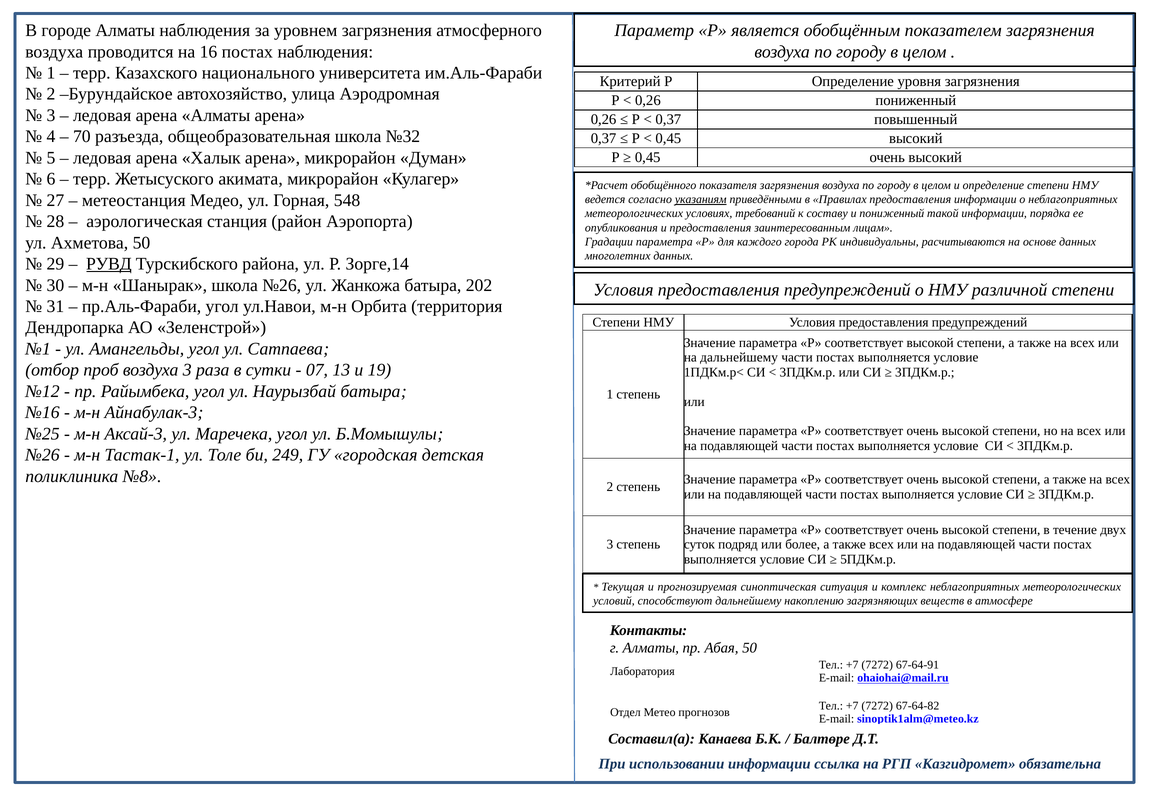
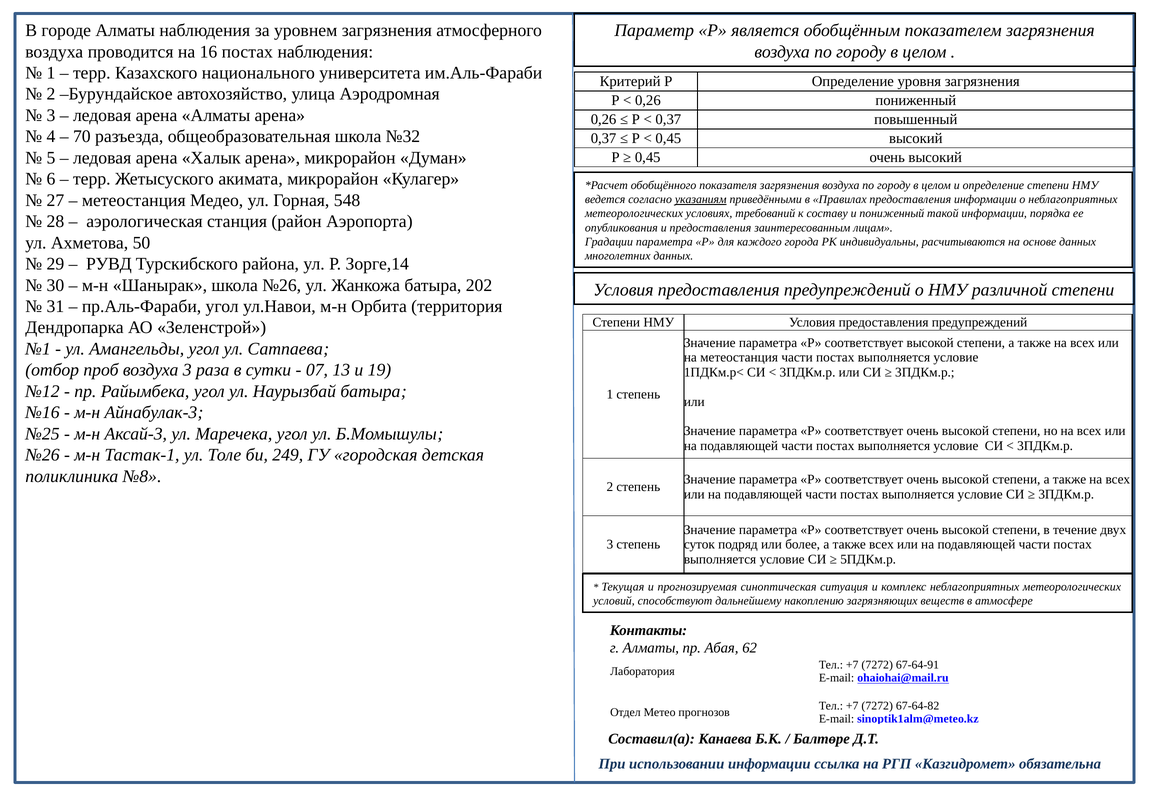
РУВД underline: present -> none (109, 264)
на дальнейшему: дальнейшему -> метеостанция (739, 357)
Абая 50: 50 -> 62 (750, 648)
